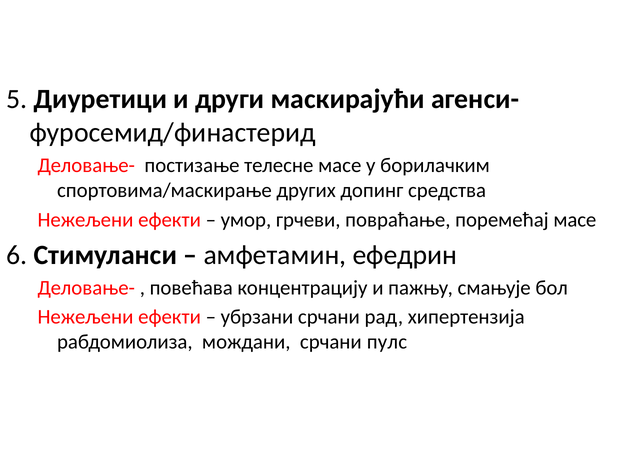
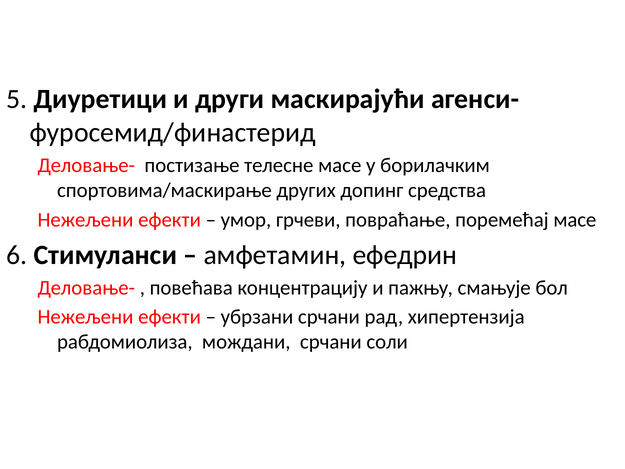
пулс: пулс -> соли (387, 342)
